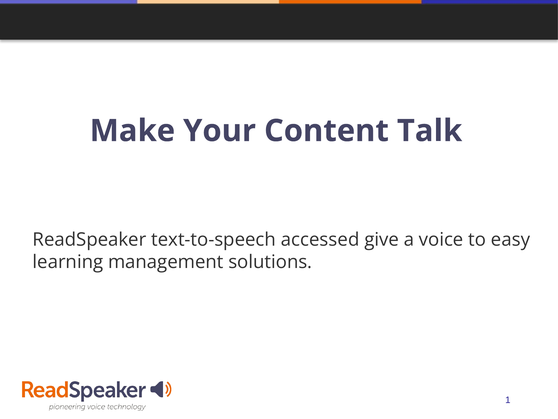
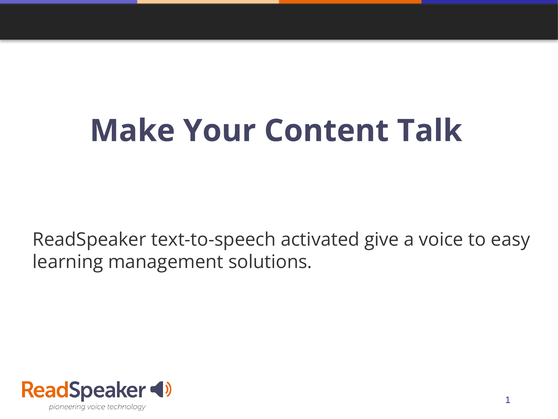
accessed: accessed -> activated (320, 239)
